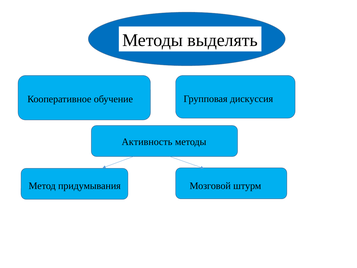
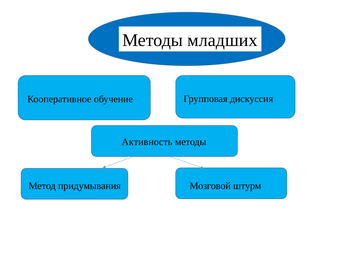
выделять: выделять -> младших (222, 40)
